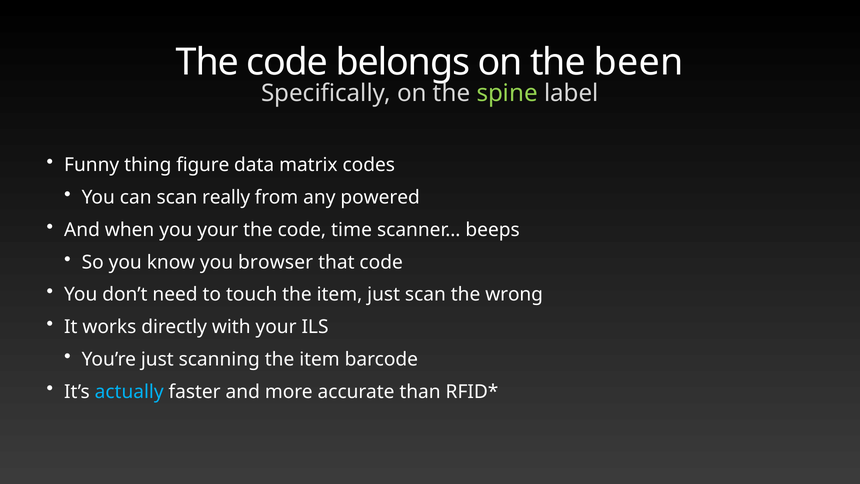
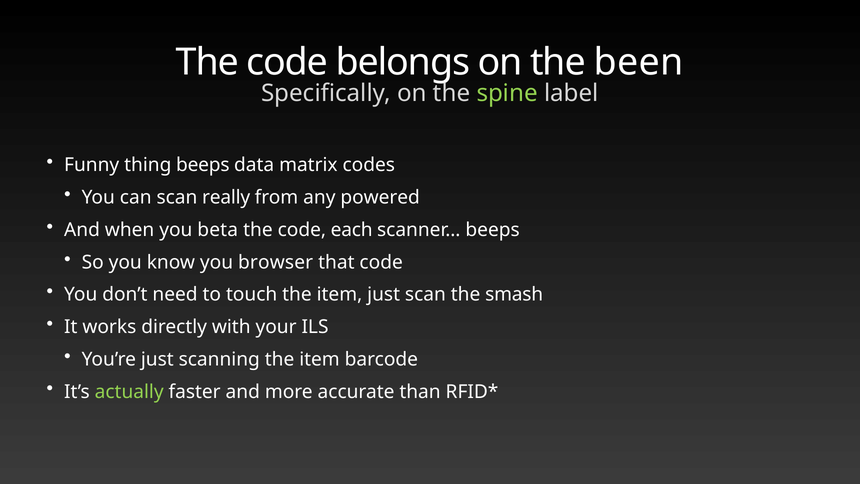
thing figure: figure -> beeps (203, 165)
you your: your -> beta (218, 230)
time: time -> each (352, 230)
wrong: wrong -> smash (514, 295)
actually colour: light blue -> light green (129, 392)
